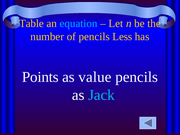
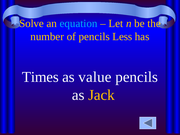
Table: Table -> Solve (31, 23)
Points: Points -> Times (40, 77)
Jack colour: light blue -> yellow (101, 95)
